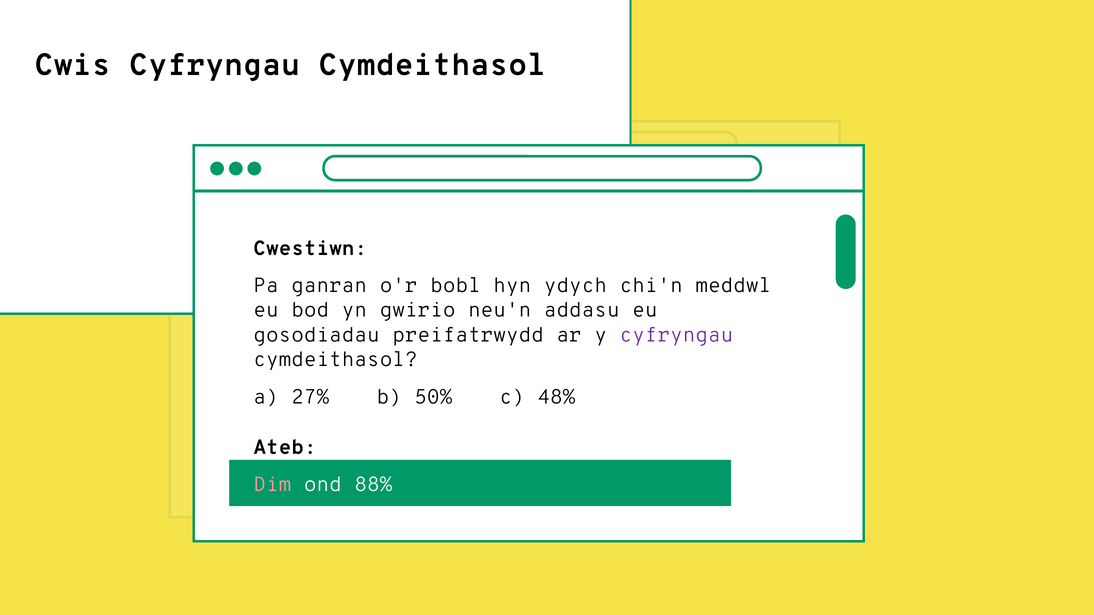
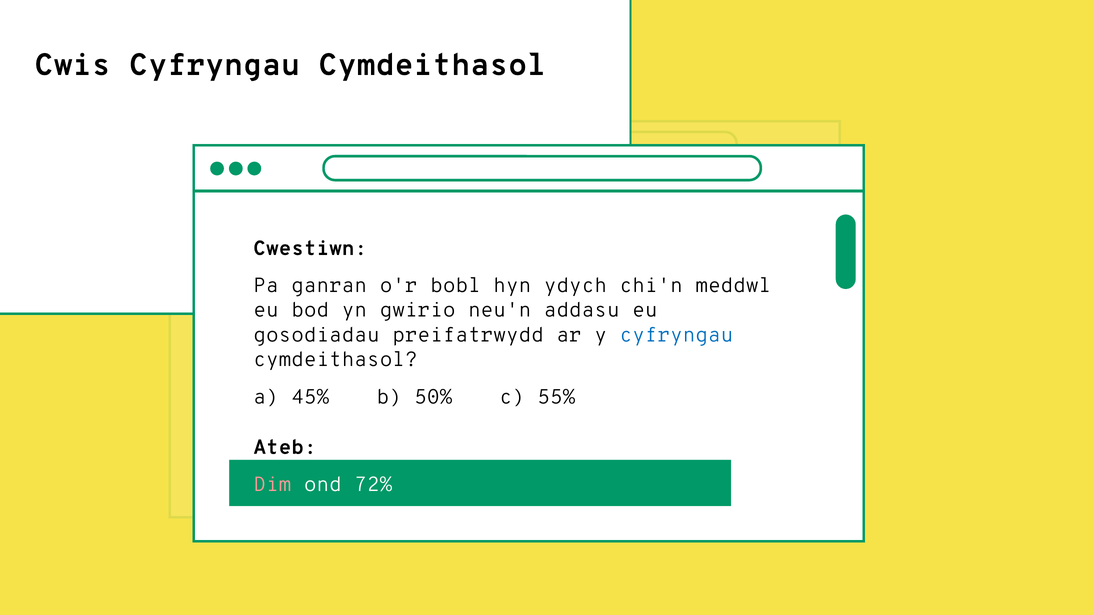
cyfryngau colour: purple -> blue (677, 335)
27%: 27% -> 45% (310, 397)
48%: 48% -> 55% (556, 397)
88%: 88% -> 72% (373, 485)
